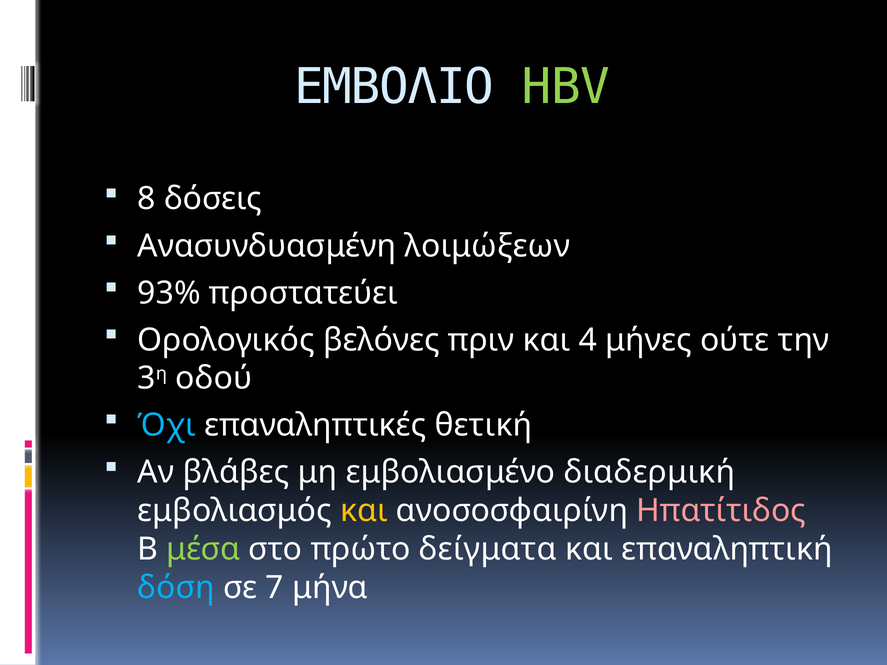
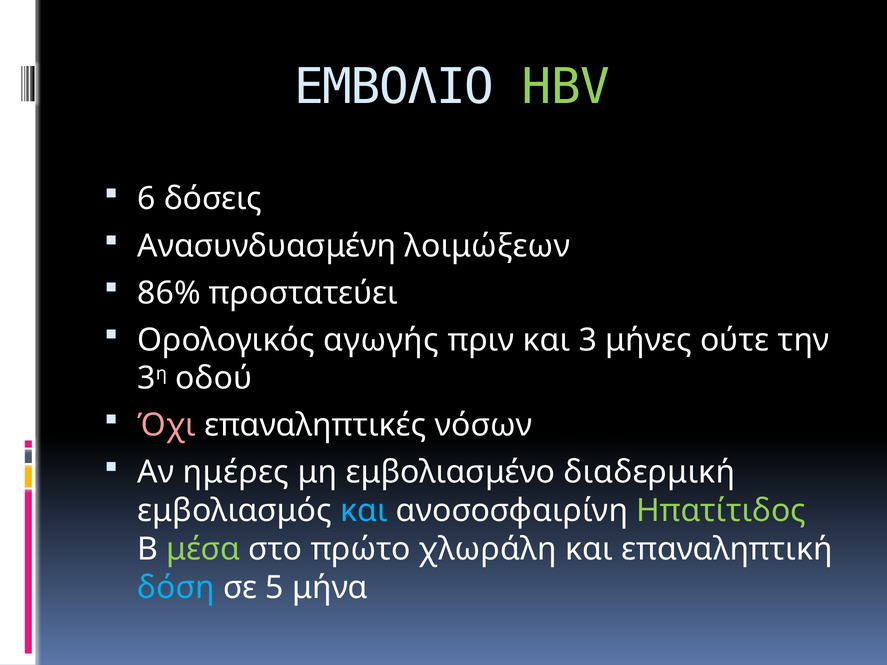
8: 8 -> 6 (147, 199)
93%: 93% -> 86% (169, 293)
βελόνες: βελόνες -> αγωγής (381, 340)
4: 4 -> 3 (588, 340)
Όχι colour: light blue -> pink (167, 426)
θετική: θετική -> νόσων (484, 426)
βλάβες: βλάβες -> ημέρες (236, 473)
και colour: yellow -> light blue (364, 511)
Ηπατίτιδος colour: pink -> light green (721, 511)
δείγματα: δείγματα -> χλωράλη (488, 549)
7: 7 -> 5 (275, 588)
